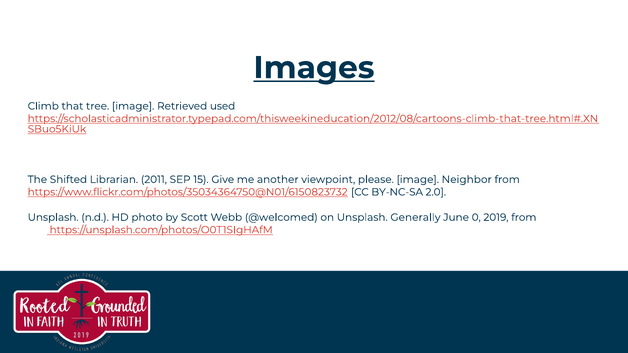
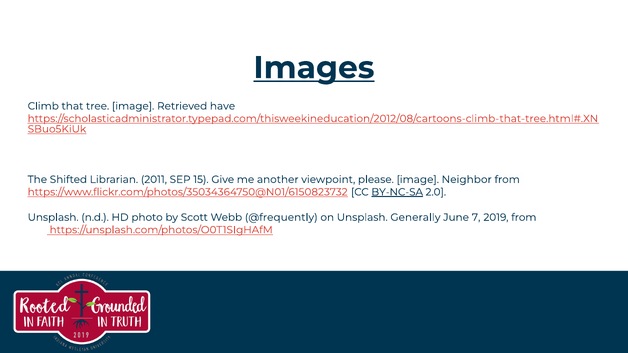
used: used -> have (223, 106)
BY-NC-SA underline: none -> present (397, 192)
@welcomed: @welcomed -> @frequently (281, 217)
0: 0 -> 7 (476, 217)
